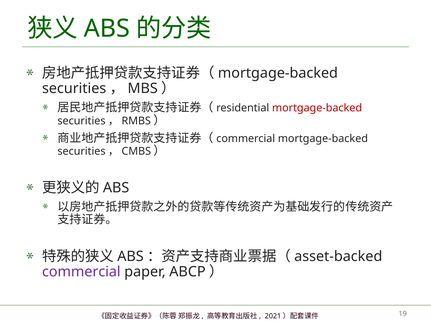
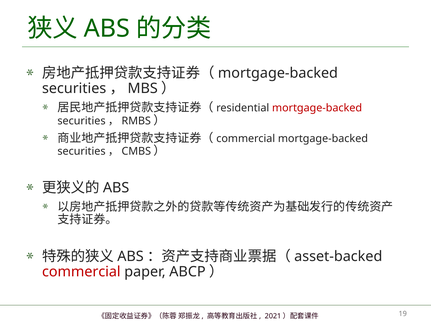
commercial colour: purple -> red (81, 272)
